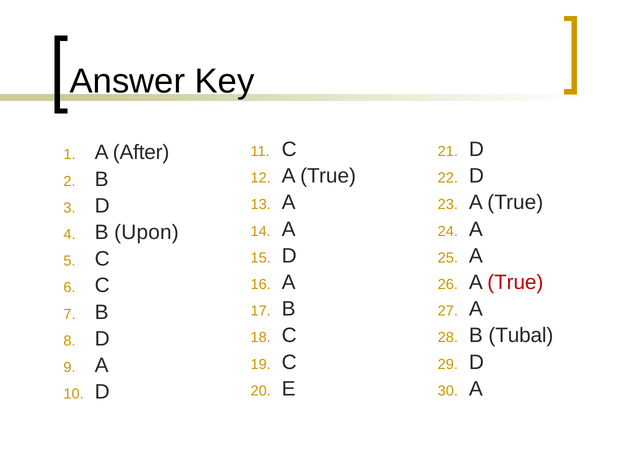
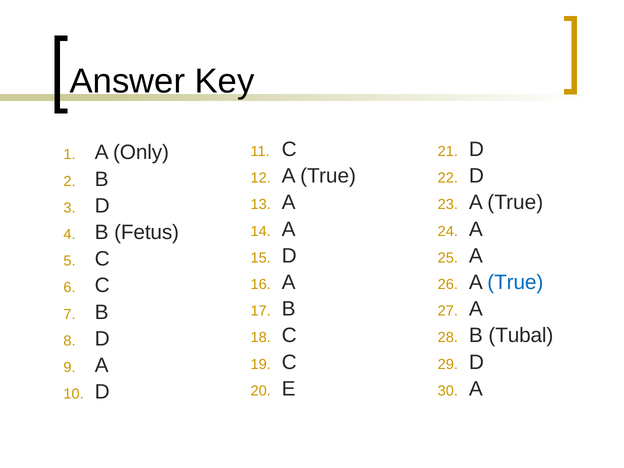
After: After -> Only (141, 153)
Upon: Upon -> Fetus (147, 232)
True colour: red -> blue (515, 282)
